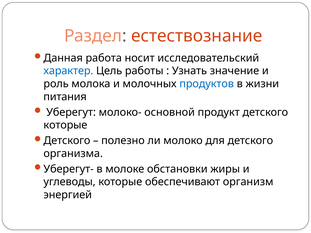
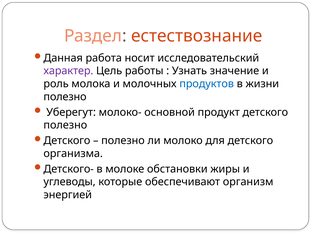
характер colour: blue -> purple (68, 71)
питания: питания -> полезно (65, 97)
которые: которые -> полезно (65, 125)
Уберегут-: Уберегут- -> Детского- (69, 169)
